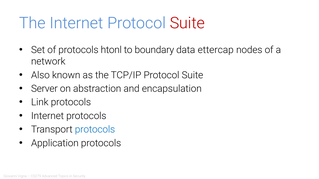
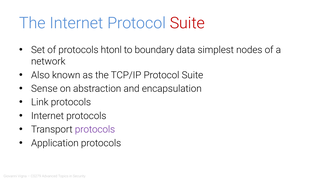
ettercap: ettercap -> simplest (216, 50)
Server: Server -> Sense (44, 89)
protocols colour: blue -> purple (95, 130)
